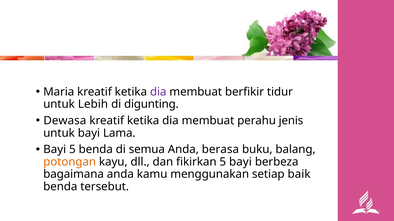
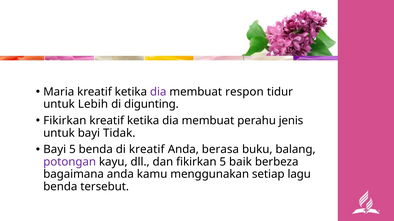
berfikir: berfikir -> respon (244, 92)
Dewasa: Dewasa -> Fikirkan (65, 121)
Lama: Lama -> Tidak (119, 133)
di semua: semua -> kreatif (147, 150)
potongan colour: orange -> purple (70, 162)
5 bayi: bayi -> baik (240, 162)
baik: baik -> lagu (299, 175)
